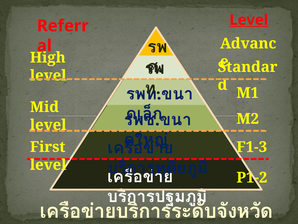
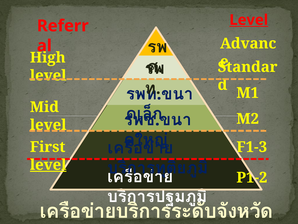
level underline: none -> present (48, 165)
